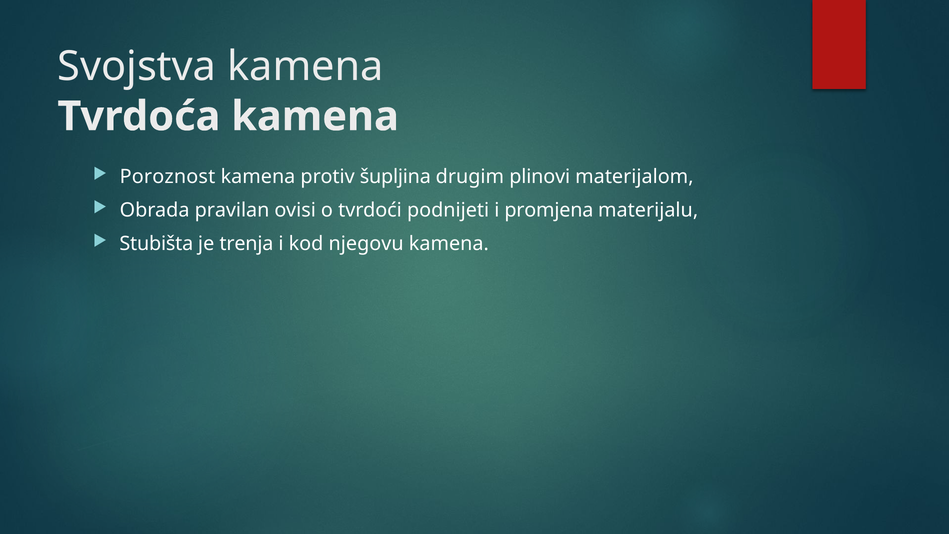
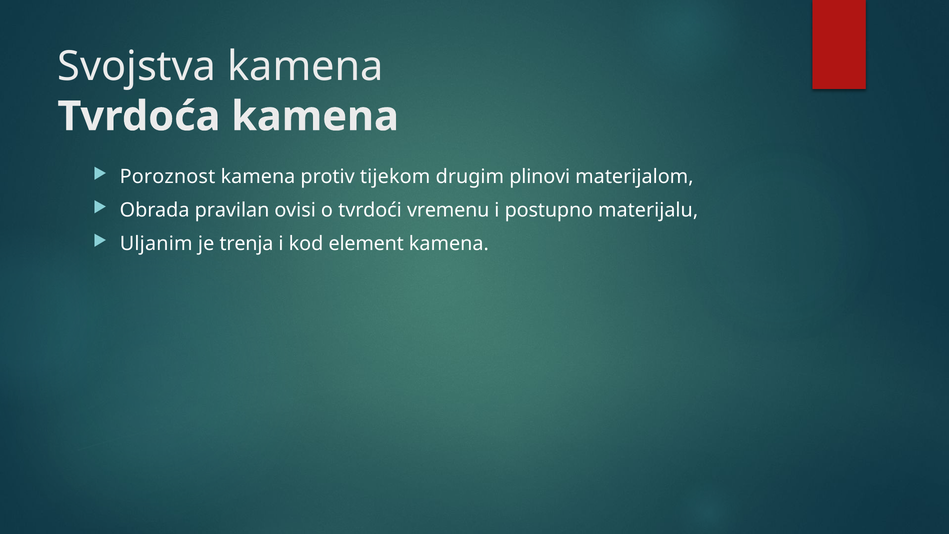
šupljina: šupljina -> tijekom (395, 177)
podnijeti: podnijeti -> vremenu (448, 210)
promjena: promjena -> postupno (549, 210)
Stubišta: Stubišta -> Uljanim (156, 244)
njegovu: njegovu -> element (366, 244)
